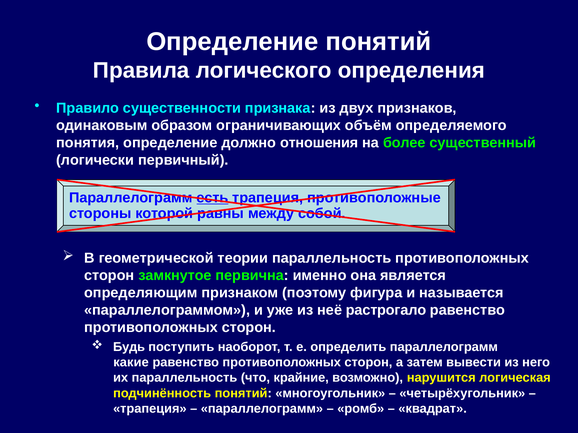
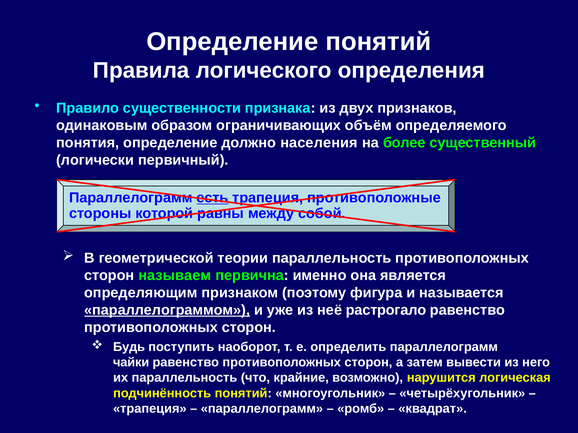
отношения: отношения -> населения (319, 143)
замкнутое: замкнутое -> называем (175, 276)
параллелограммом underline: none -> present (167, 310)
какие: какие -> чайки (131, 363)
